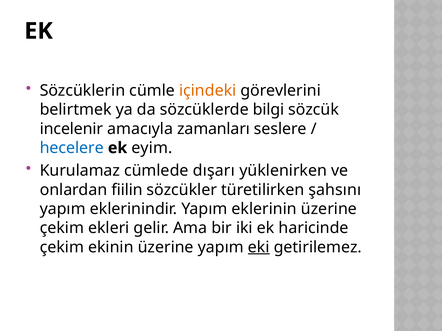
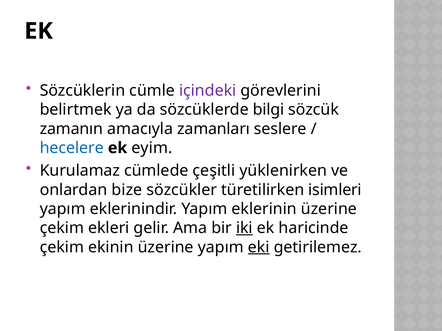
içindeki colour: orange -> purple (208, 91)
incelenir: incelenir -> zamanın (71, 129)
dışarı: dışarı -> çeşitli (214, 171)
fiilin: fiilin -> bize (127, 190)
şahsını: şahsını -> isimleri (335, 190)
iki underline: none -> present (244, 228)
